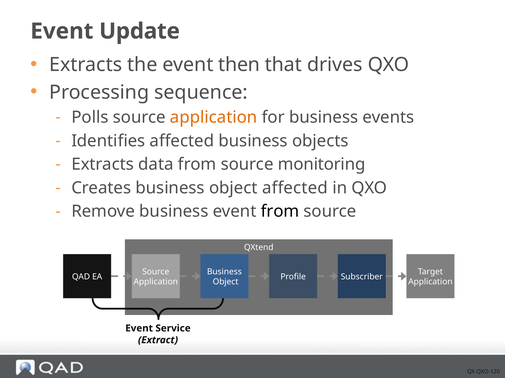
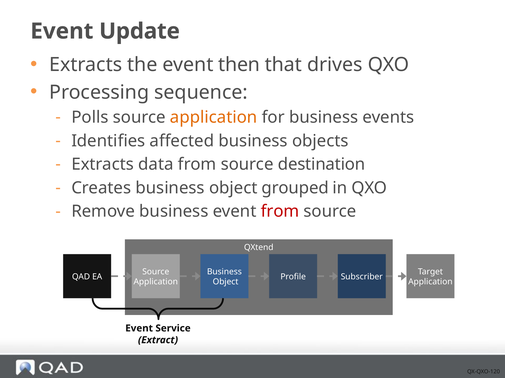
monitoring: monitoring -> destination (322, 165)
object affected: affected -> grouped (295, 188)
from colour: black -> red (280, 212)
